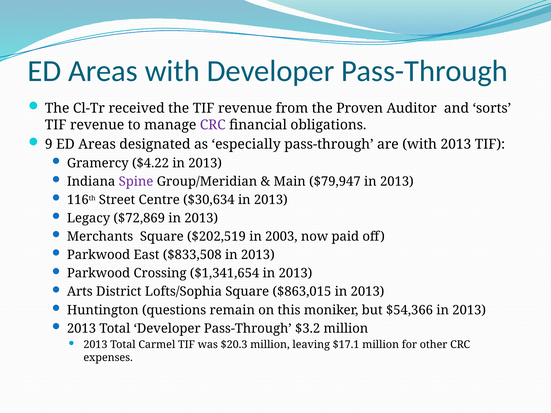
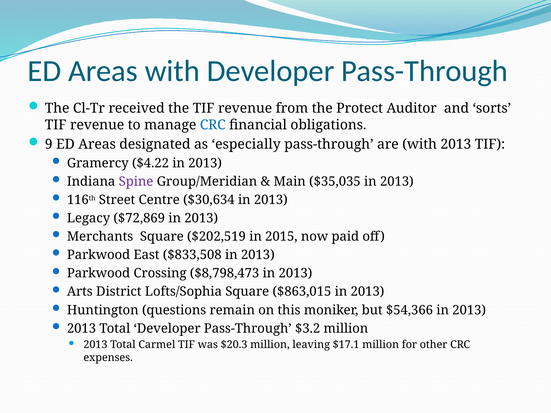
Proven: Proven -> Protect (360, 108)
CRC colour: purple -> blue (213, 125)
$79,947: $79,947 -> $35,035 (335, 182)
2003: 2003 -> 2015 (281, 237)
$1,341,654: $1,341,654 -> $8,798,473 (225, 274)
